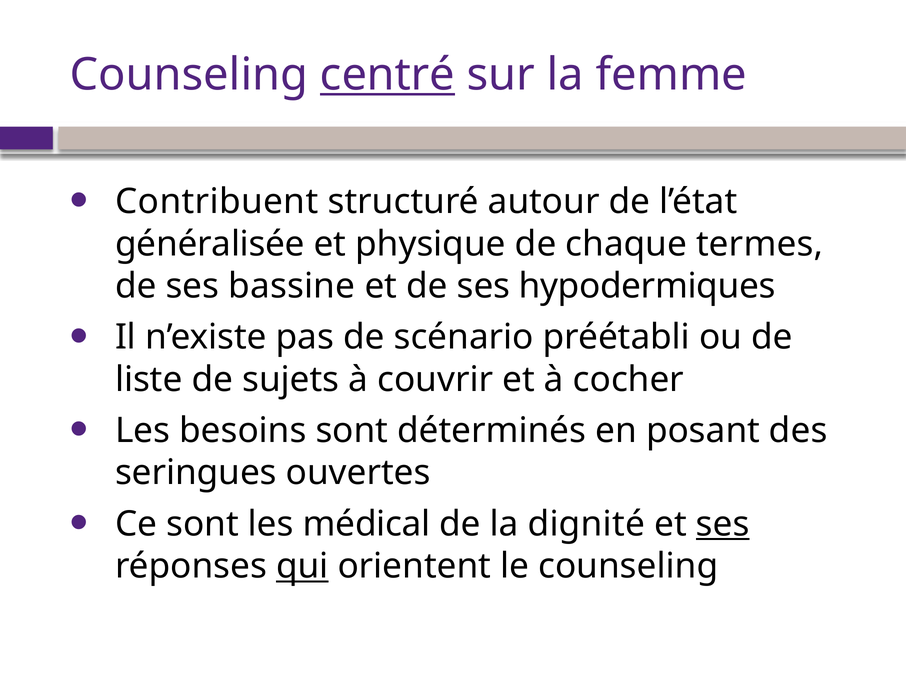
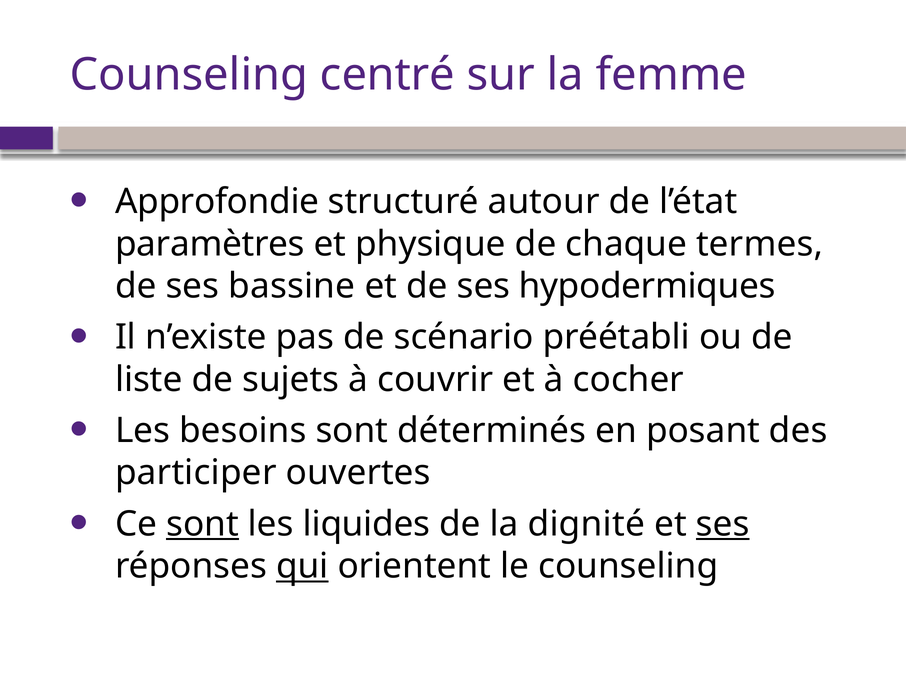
centré underline: present -> none (387, 75)
Contribuent: Contribuent -> Approfondie (217, 202)
généralisée: généralisée -> paramètres (210, 244)
seringues: seringues -> participer (196, 473)
sont underline: none -> present (203, 524)
médical: médical -> liquides (367, 524)
